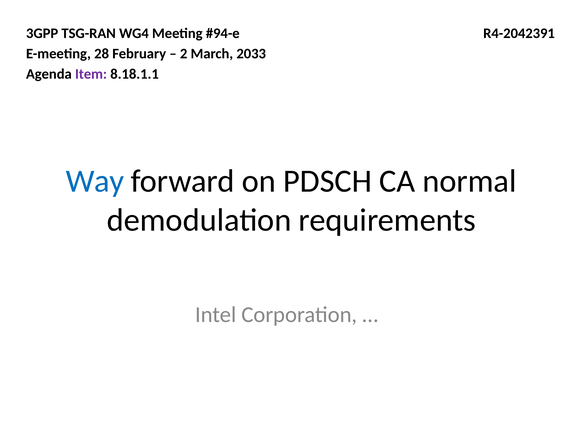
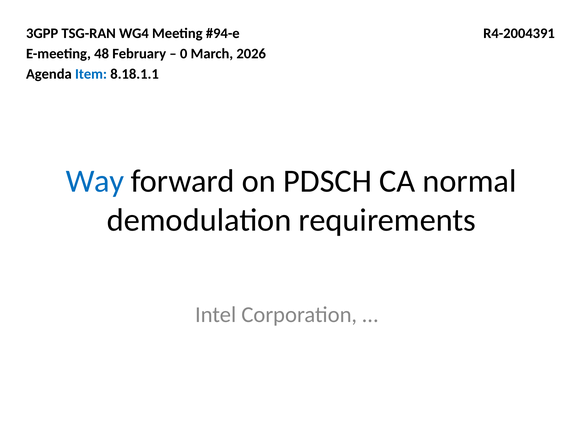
R4-2042391: R4-2042391 -> R4-2004391 (519, 33)
28: 28 -> 48 (102, 54)
2: 2 -> 0 (184, 54)
2033: 2033 -> 2026 (251, 54)
Item colour: purple -> blue (91, 74)
